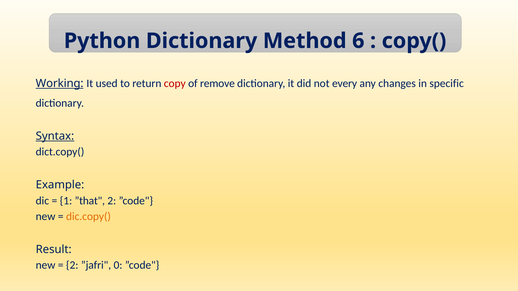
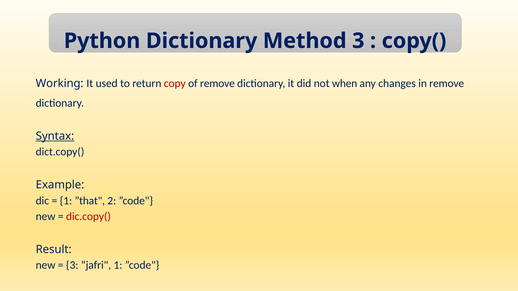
Method 6: 6 -> 3 (358, 41)
Working underline: present -> none (60, 84)
every: every -> when (345, 84)
in specific: specific -> remove (447, 84)
dic.copy( colour: orange -> red (88, 217)
2: 2 -> 3 (72, 266)
”jafri 0: 0 -> 1 (118, 266)
